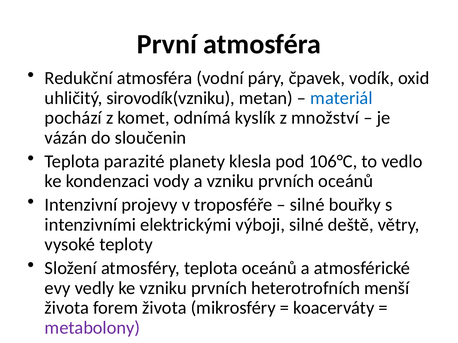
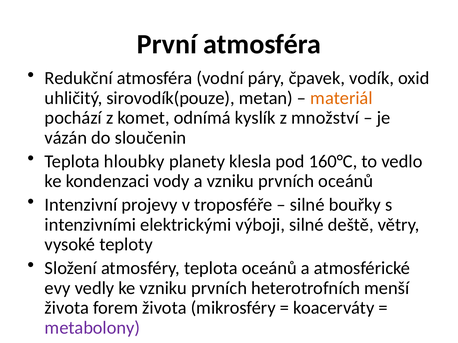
sirovodík(vzniku: sirovodík(vzniku -> sirovodík(pouze (171, 98)
materiál colour: blue -> orange (342, 98)
parazité: parazité -> hloubky (134, 162)
106°C: 106°C -> 160°C (333, 162)
